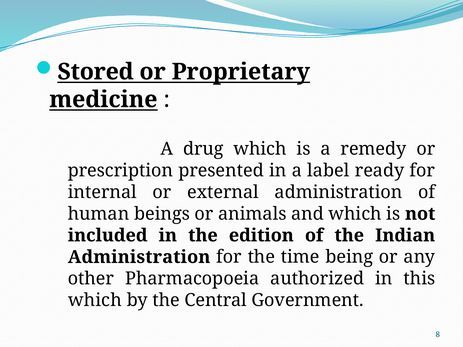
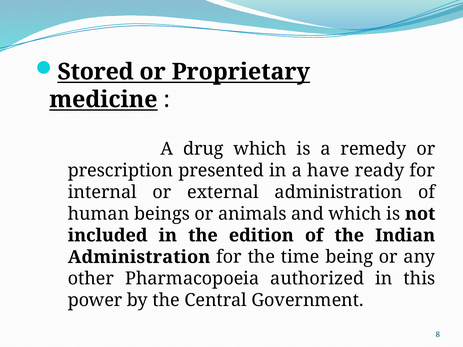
label: label -> have (328, 171)
which: which -> power (95, 300)
